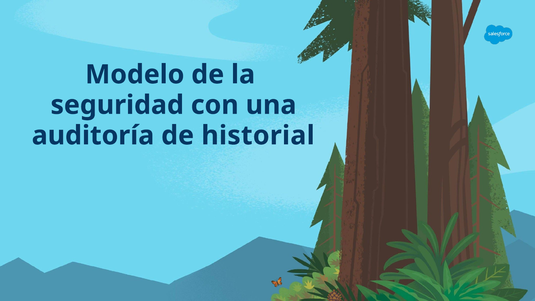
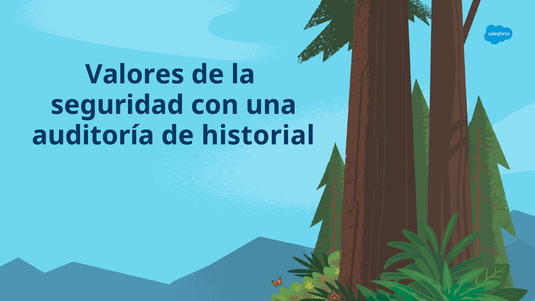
Modelo: Modelo -> Valores (135, 75)
